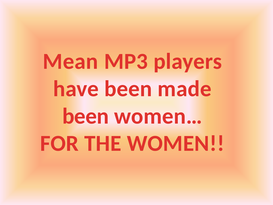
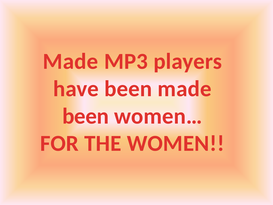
Mean: Mean -> Made (70, 61)
